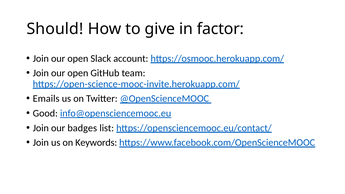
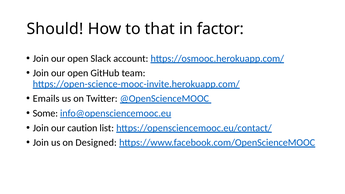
give: give -> that (160, 29)
Good: Good -> Some (45, 113)
badges: badges -> caution (82, 128)
Keywords: Keywords -> Designed (96, 143)
